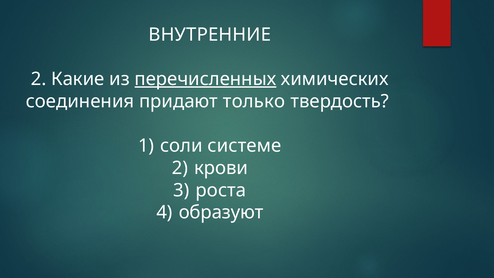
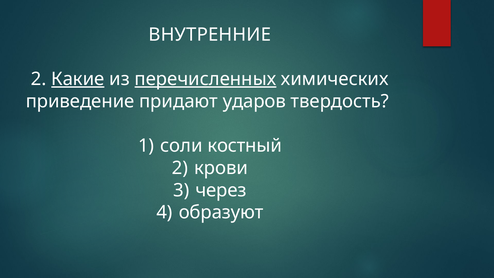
Какие underline: none -> present (78, 79)
соединения: соединения -> приведение (80, 101)
только: только -> ударов (254, 101)
системе: системе -> костный (245, 146)
роста: роста -> через (221, 190)
